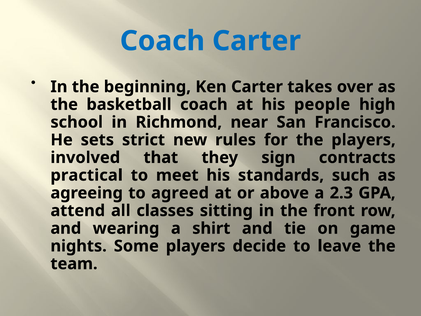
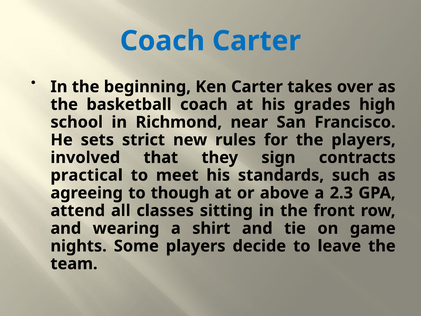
people: people -> grades (322, 104)
agreed: agreed -> though (180, 193)
